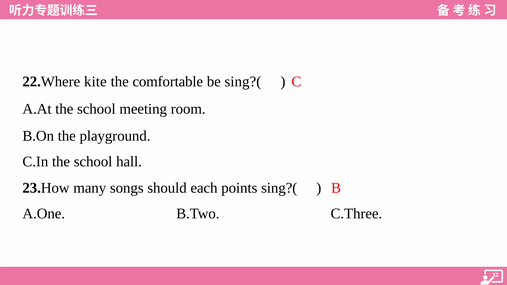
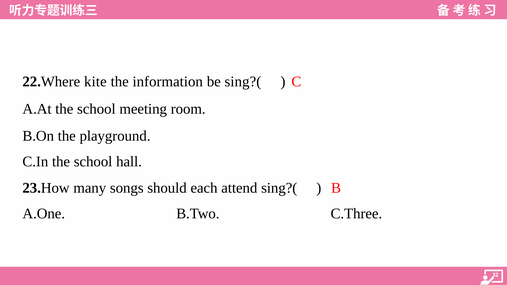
comfortable: comfortable -> information (168, 82)
points: points -> attend (239, 188)
